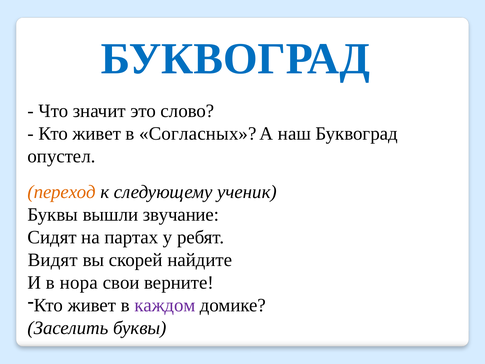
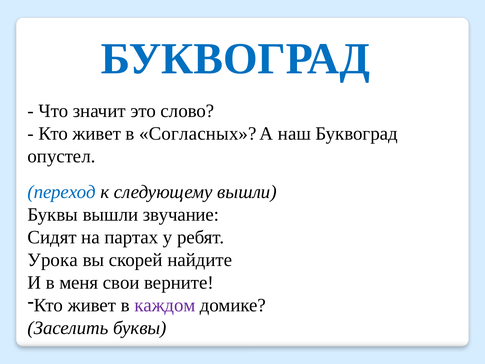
переход colour: orange -> blue (62, 192)
следующему ученик: ученик -> вышли (247, 192)
Видят: Видят -> Урока (53, 260)
нора: нора -> меня (79, 282)
